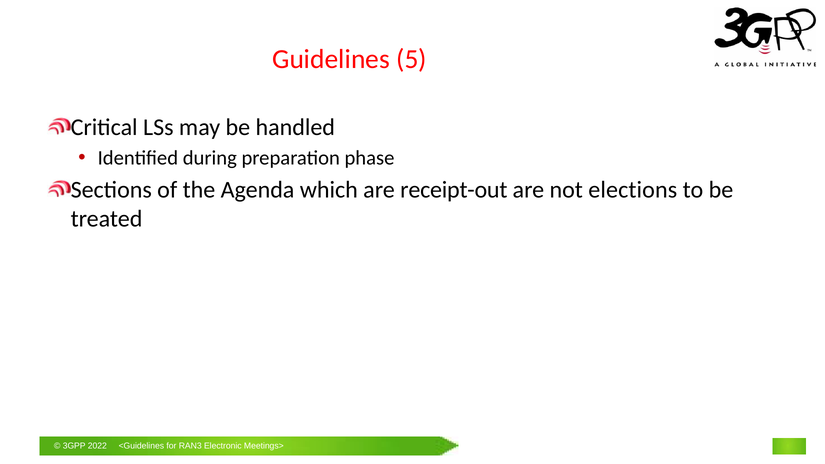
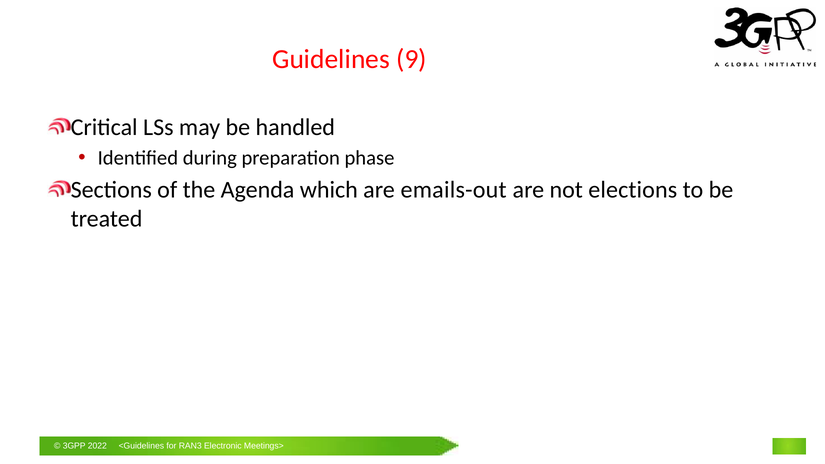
5: 5 -> 9 (411, 59)
receipt-out: receipt-out -> emails-out (454, 190)
